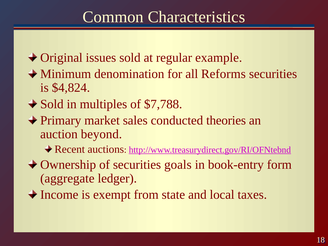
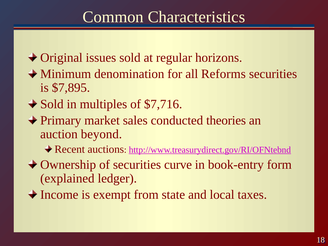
example: example -> horizons (219, 58)
$4,824: $4,824 -> $7,895 (71, 88)
$7,788: $7,788 -> $7,716 (163, 104)
goals: goals -> curve (178, 165)
aggregate: aggregate -> explained (67, 178)
